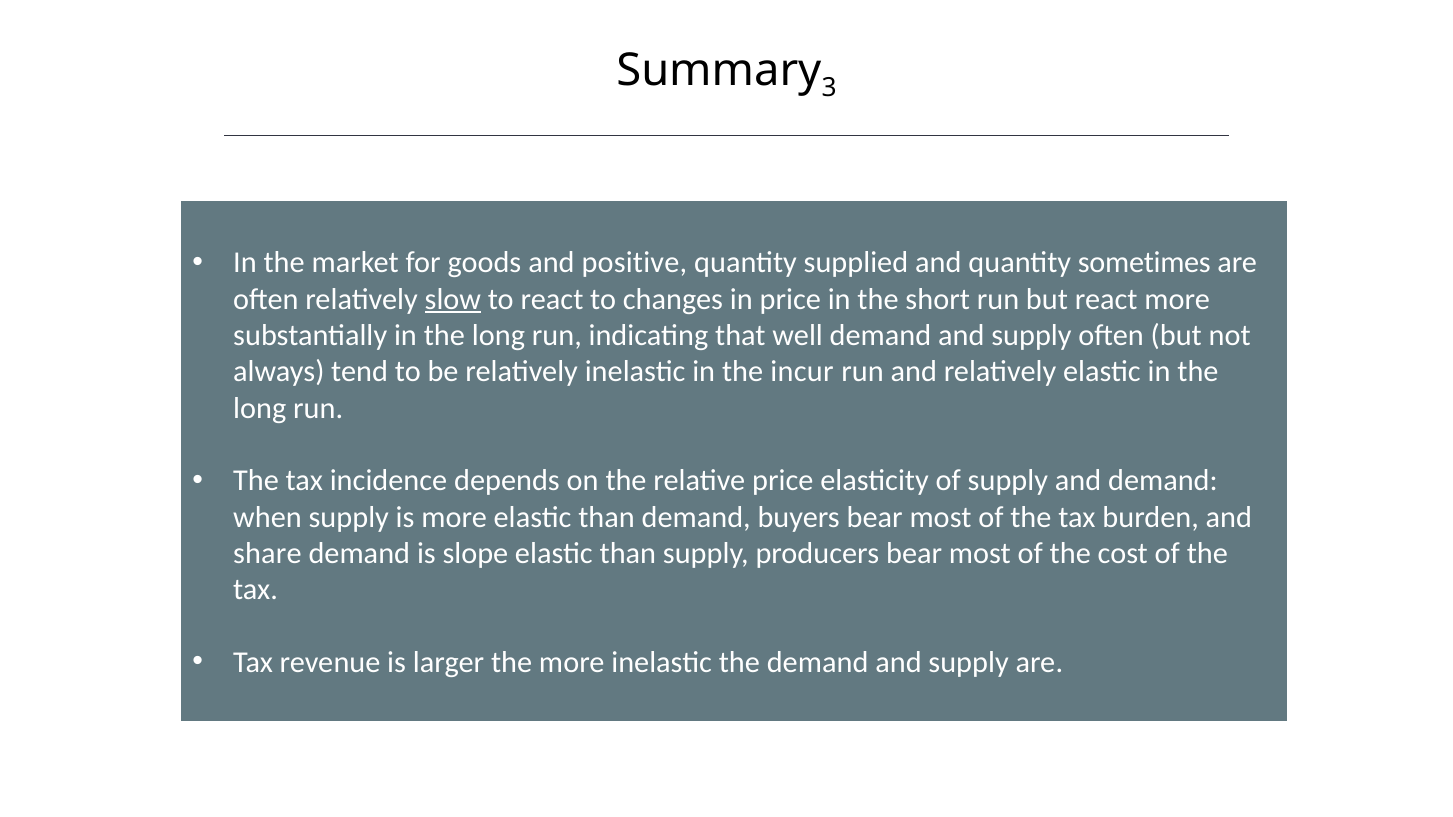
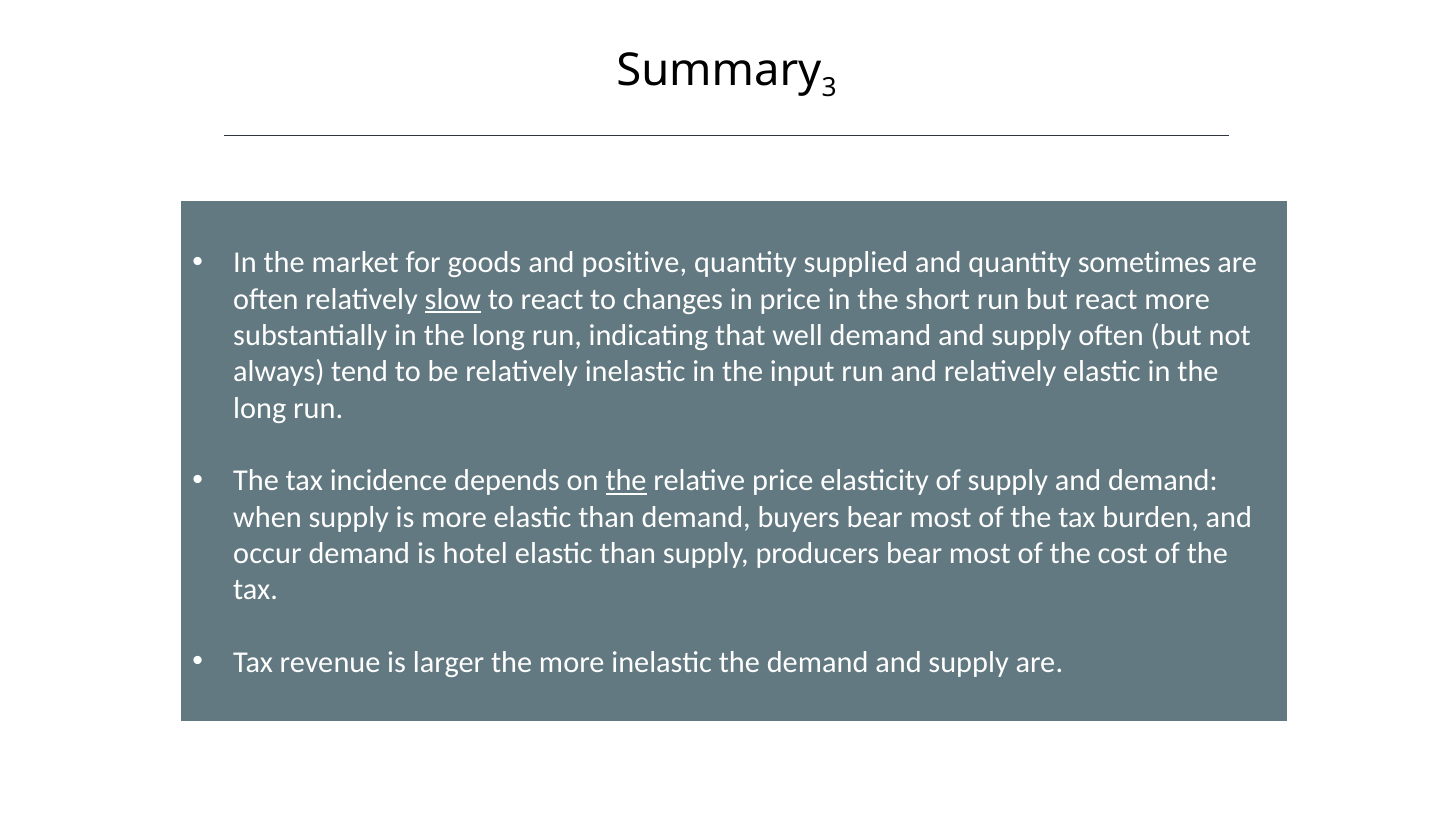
incur: incur -> input (802, 372)
the underline: none -> present (626, 481)
share: share -> occur (267, 554)
slope: slope -> hotel (475, 554)
